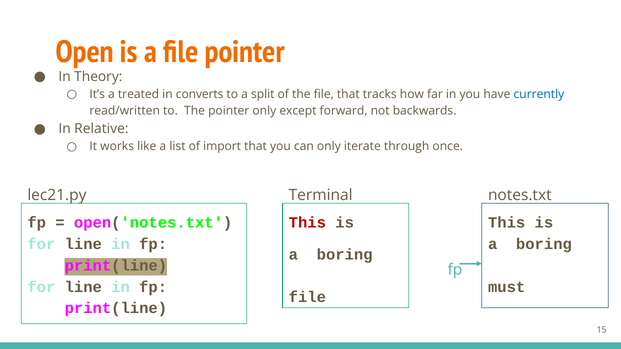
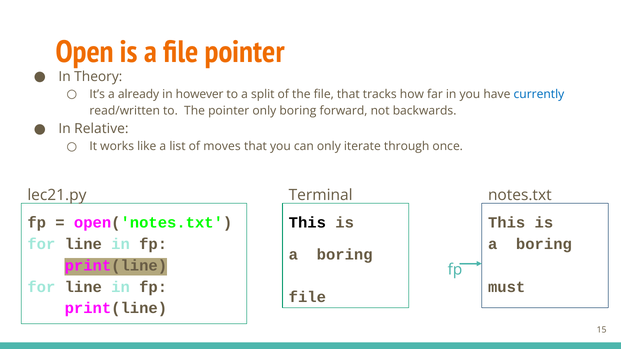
treated: treated -> already (139, 94)
converts: converts -> however (200, 94)
only except: except -> boring (298, 111)
import: import -> moves (222, 147)
This colour: red -> black (307, 223)
